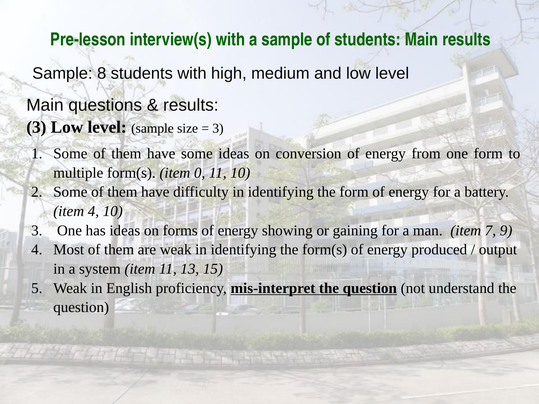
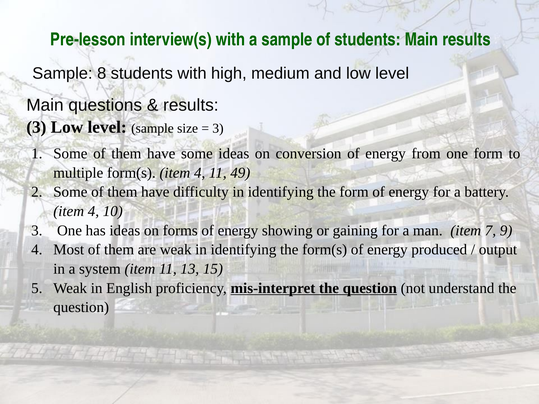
form(s item 0: 0 -> 4 (200, 173)
11 10: 10 -> 49 (240, 173)
